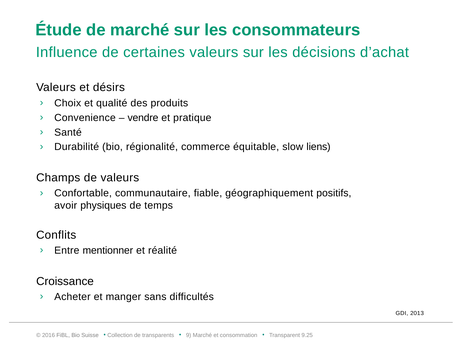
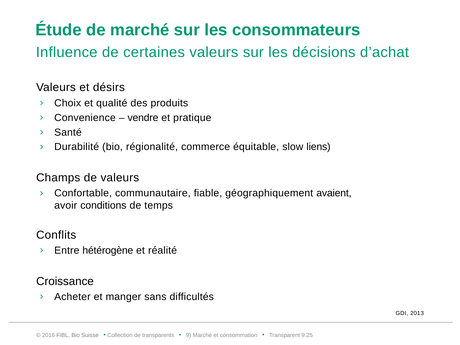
positifs: positifs -> avaient (334, 193)
physiques: physiques -> conditions (103, 206)
mentionner: mentionner -> hétérogène (108, 251)
